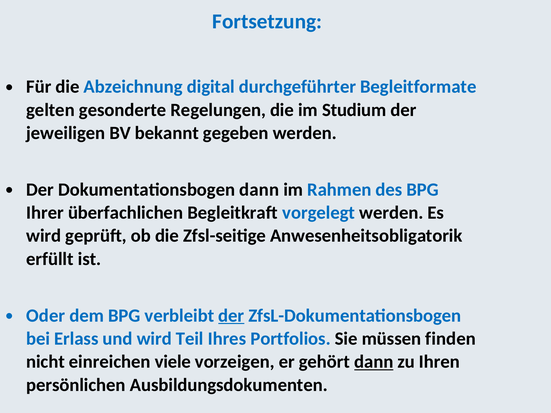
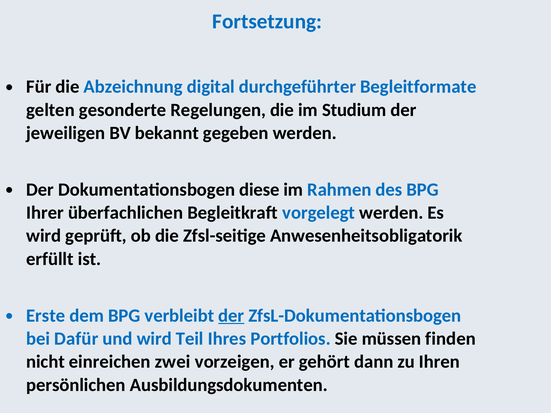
Dokumentationsbogen dann: dann -> diese (259, 190)
Oder: Oder -> Erste (46, 316)
Erlass: Erlass -> Dafür (76, 339)
viele: viele -> zwei (173, 362)
dann underline: present -> none (374, 362)
